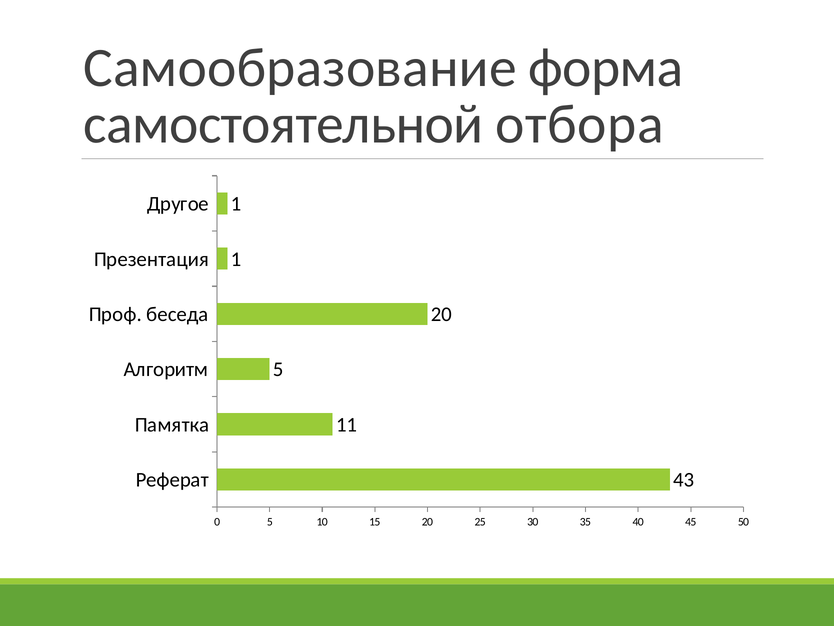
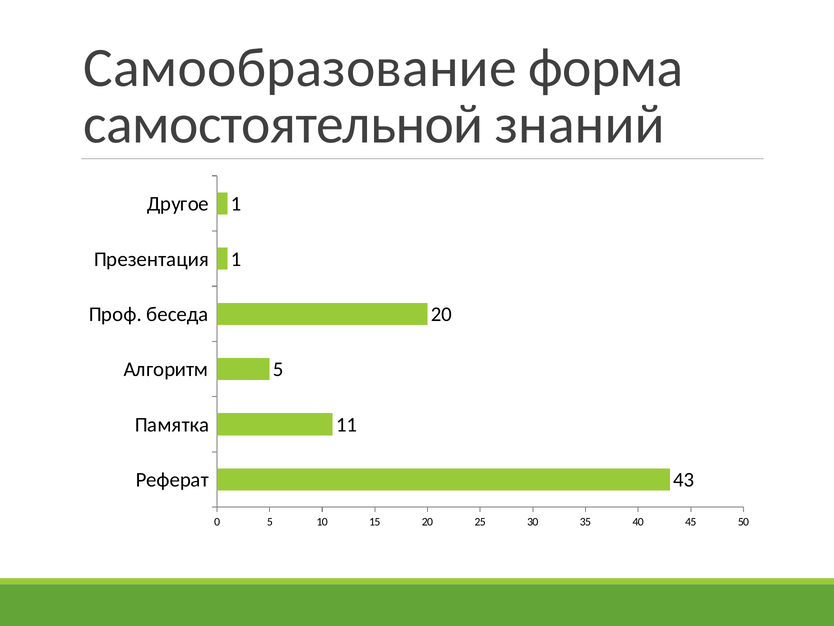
отбора: отбора -> знаний (580, 125)
